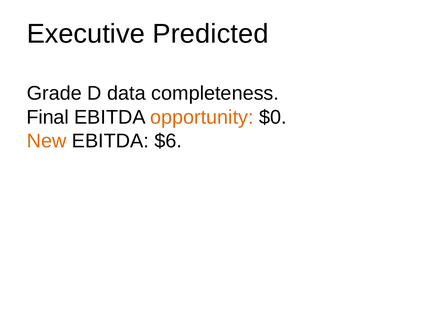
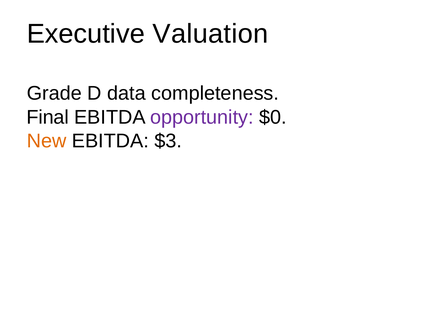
Predicted: Predicted -> Valuation (210, 34)
opportunity colour: orange -> purple (202, 117)
$6: $6 -> $3 (168, 141)
